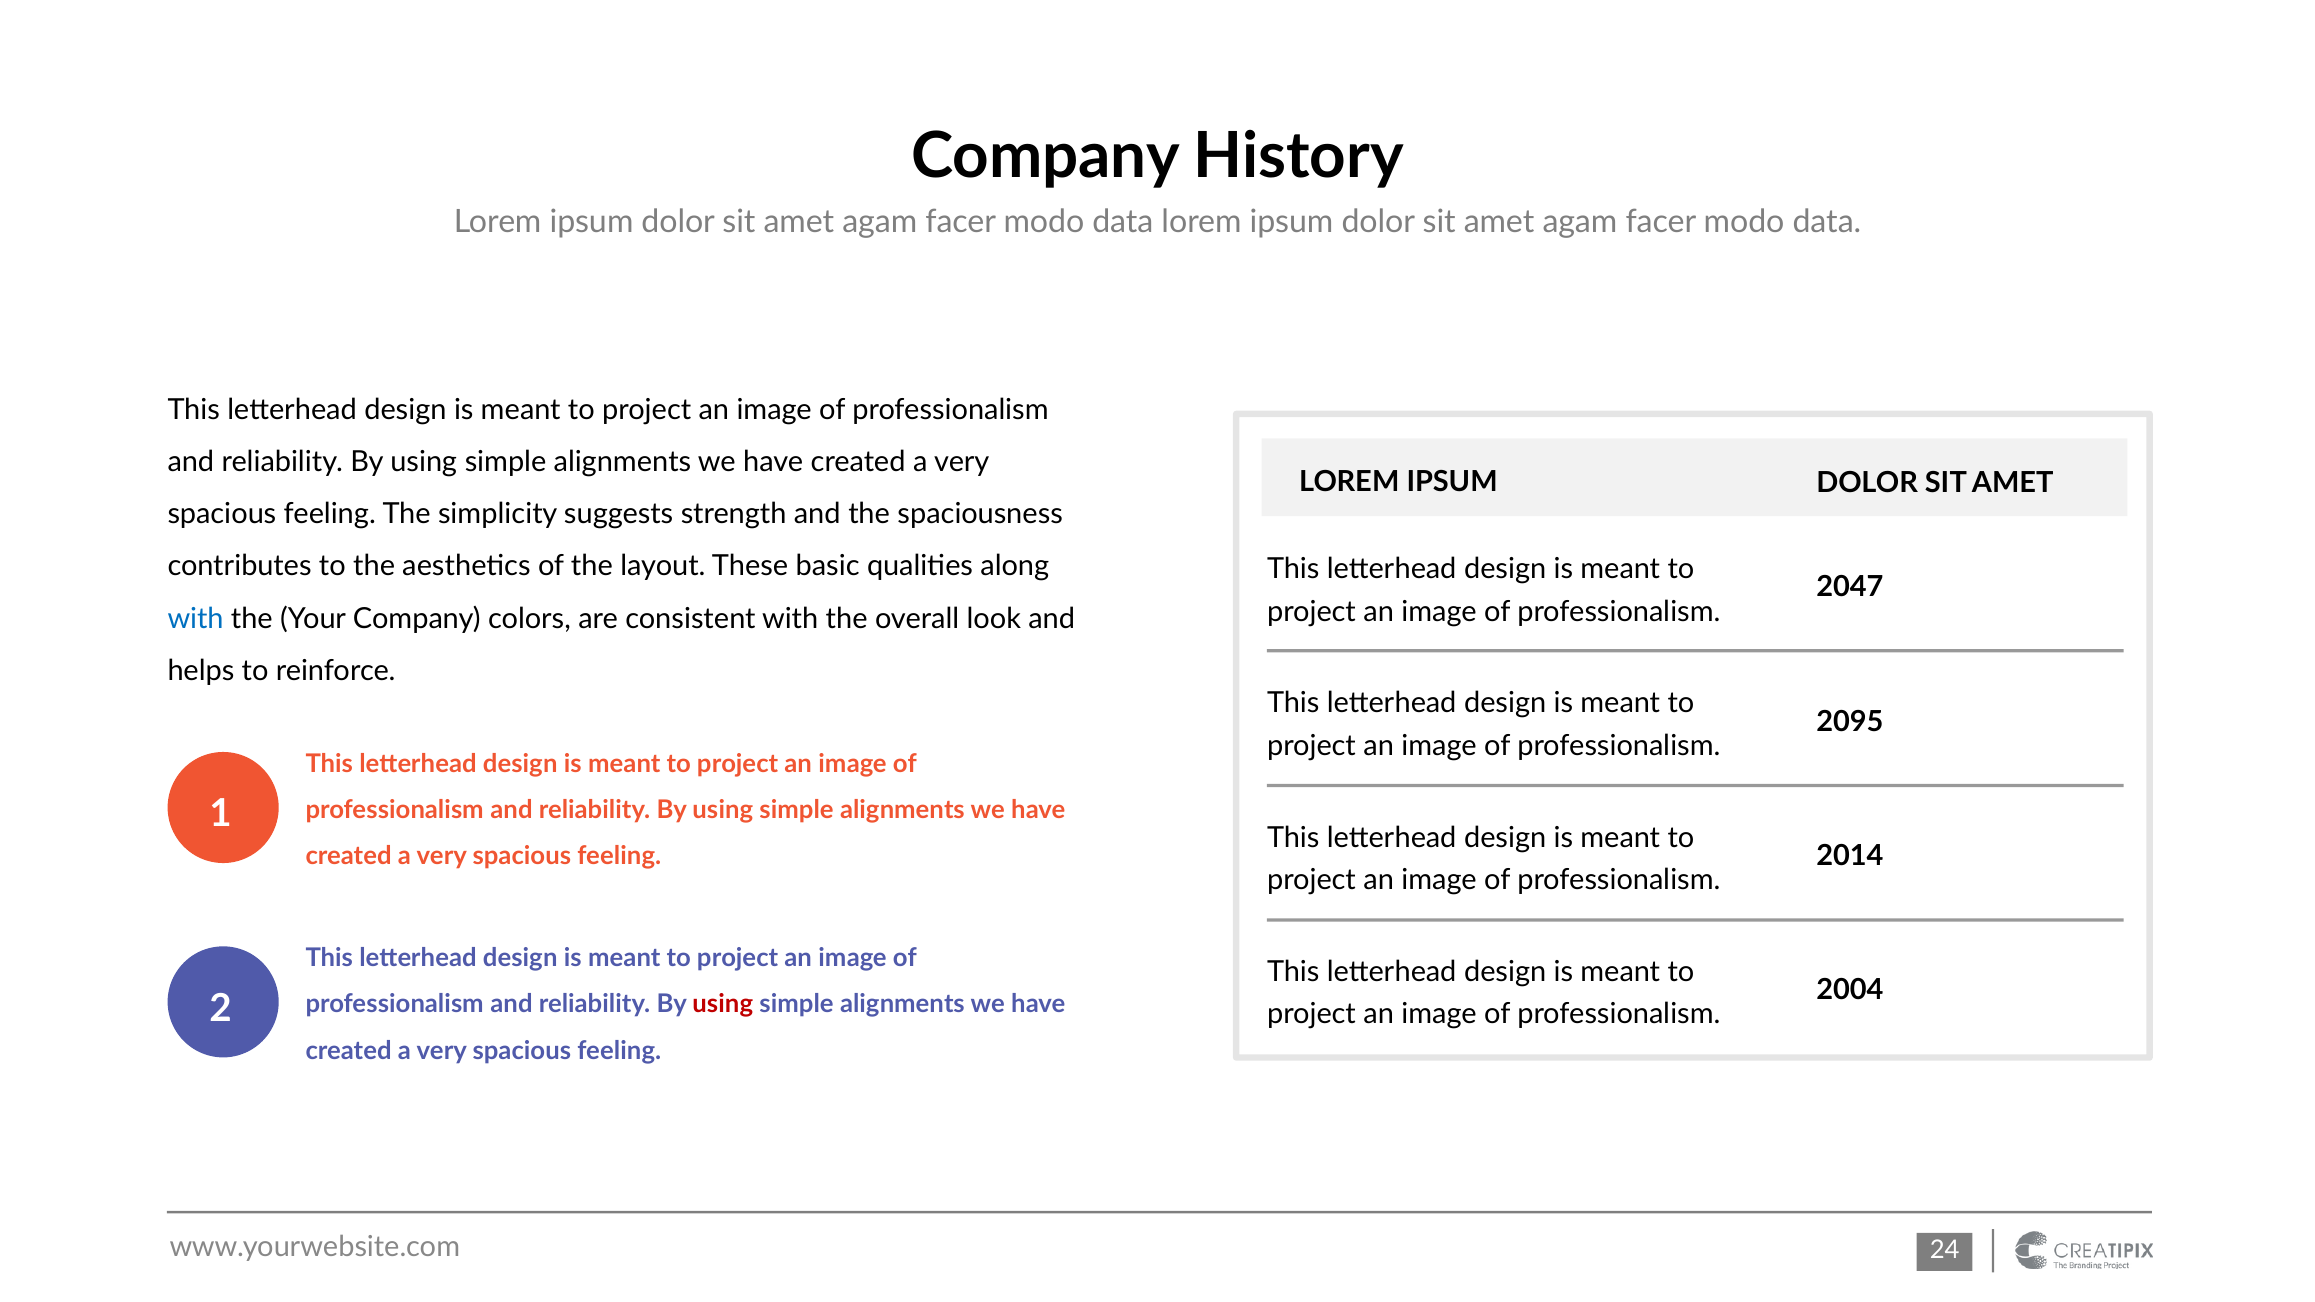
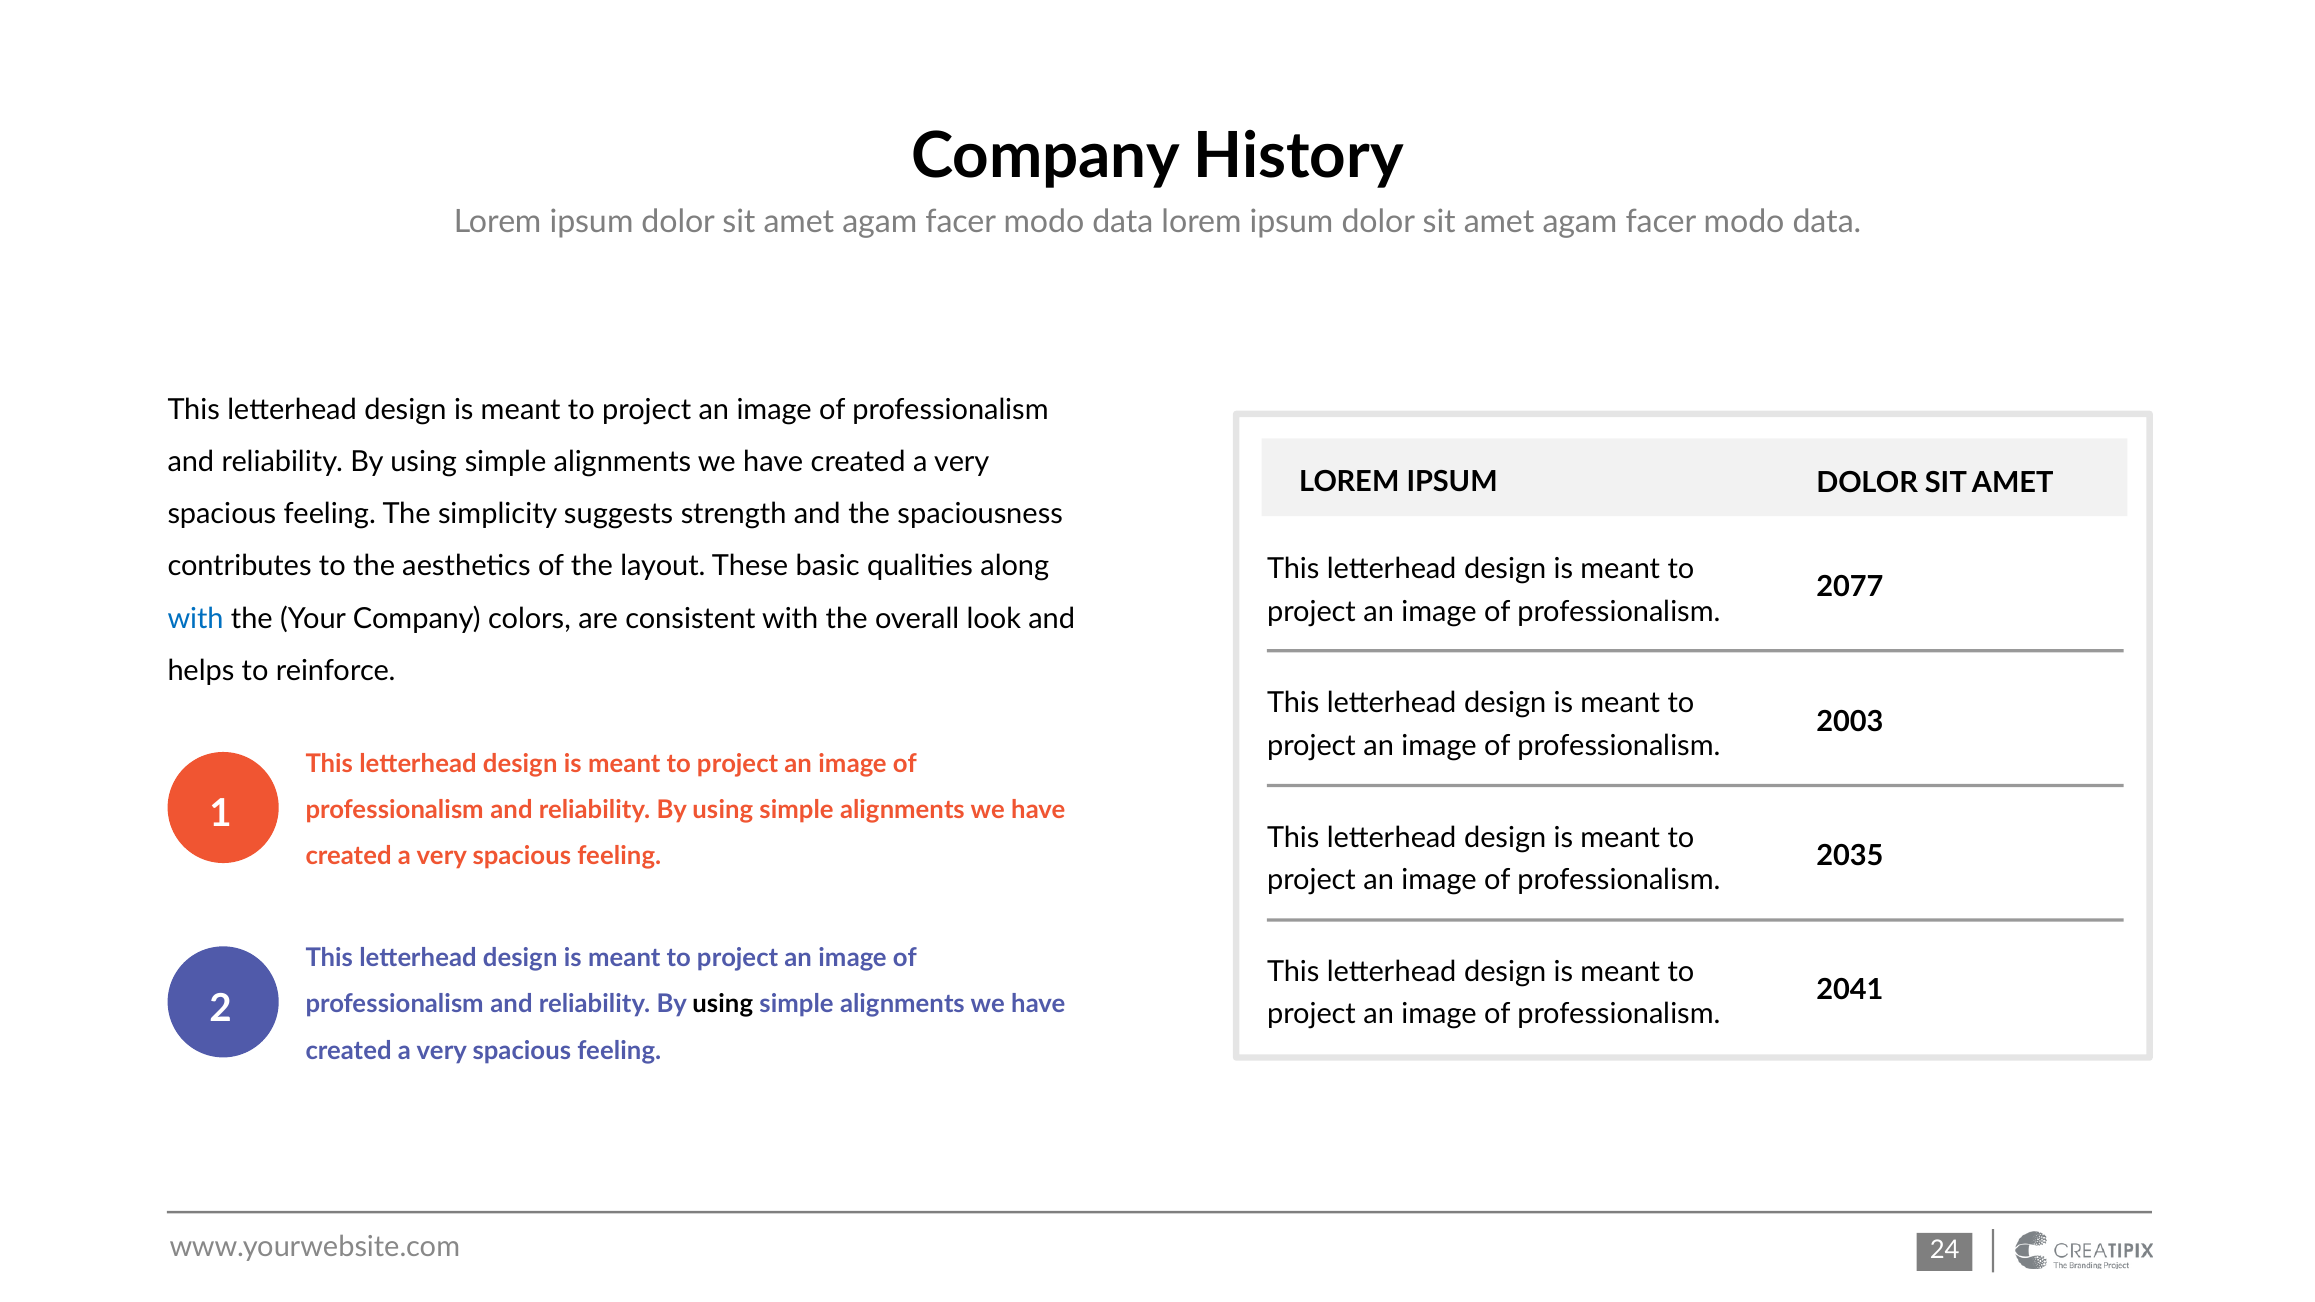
2047: 2047 -> 2077 (1850, 588)
2095: 2095 -> 2003 (1850, 722)
2014: 2014 -> 2035 (1850, 856)
2004: 2004 -> 2041 (1850, 990)
using colour: red -> black (723, 1005)
